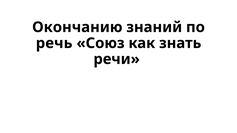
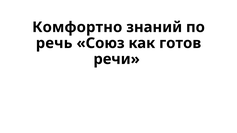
Окончанию: Окончанию -> Комфортно (77, 27)
знать: знать -> готов (180, 43)
